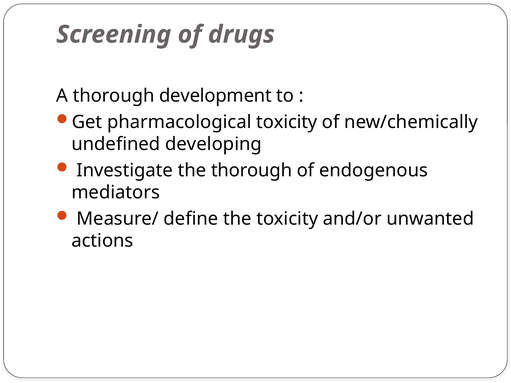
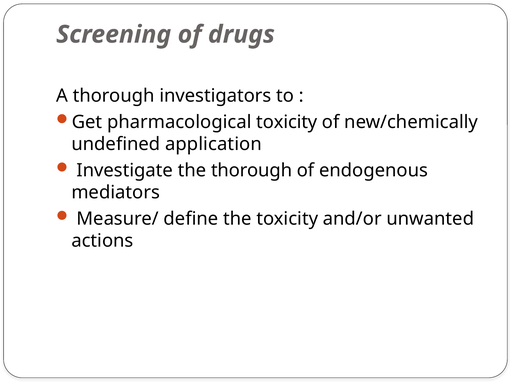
development: development -> investigators (215, 96)
developing: developing -> application (214, 144)
